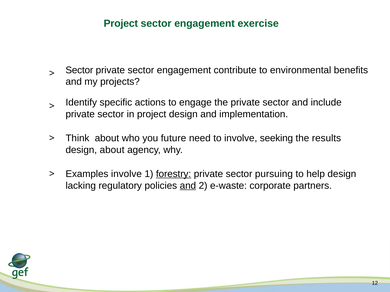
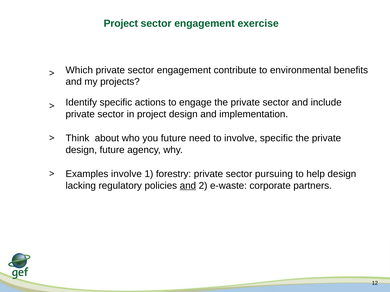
Sector: Sector -> Which (79, 70)
involve seeking: seeking -> specific (276, 138)
results: results -> private (326, 138)
design about: about -> future (112, 150)
forestry underline: present -> none (174, 174)
